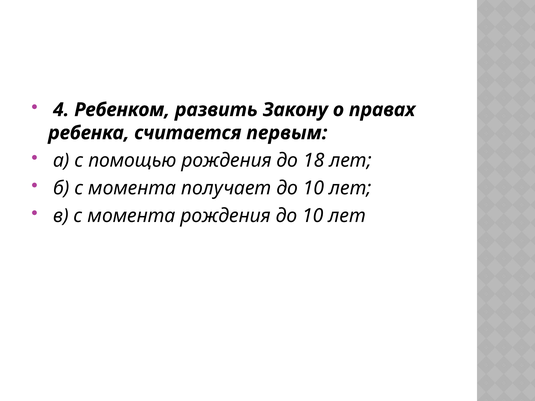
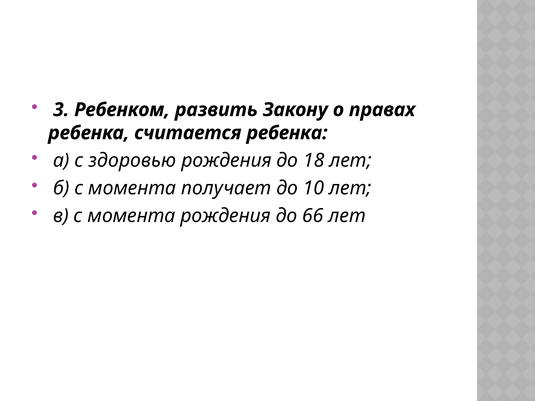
4: 4 -> 3 (61, 110)
считается первым: первым -> ребенка (287, 133)
помощью: помощью -> здоровью (132, 161)
рождения до 10: 10 -> 66 (313, 216)
